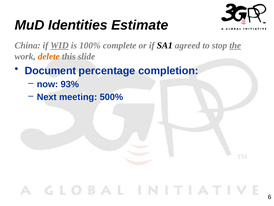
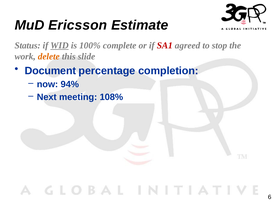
Identities: Identities -> Ericsson (78, 25)
China: China -> Status (28, 45)
SA1 colour: black -> red (165, 45)
the underline: present -> none (235, 45)
93%: 93% -> 94% (70, 84)
500%: 500% -> 108% (111, 97)
